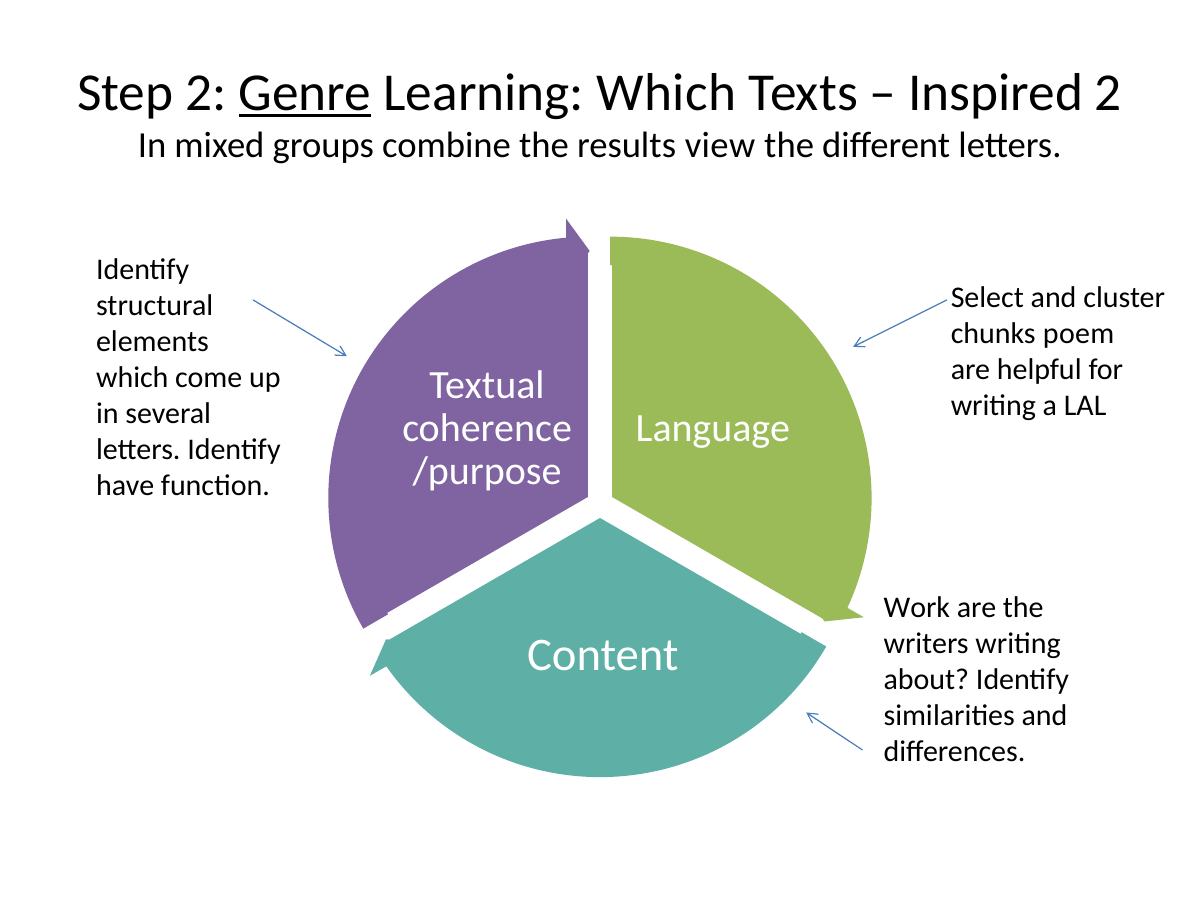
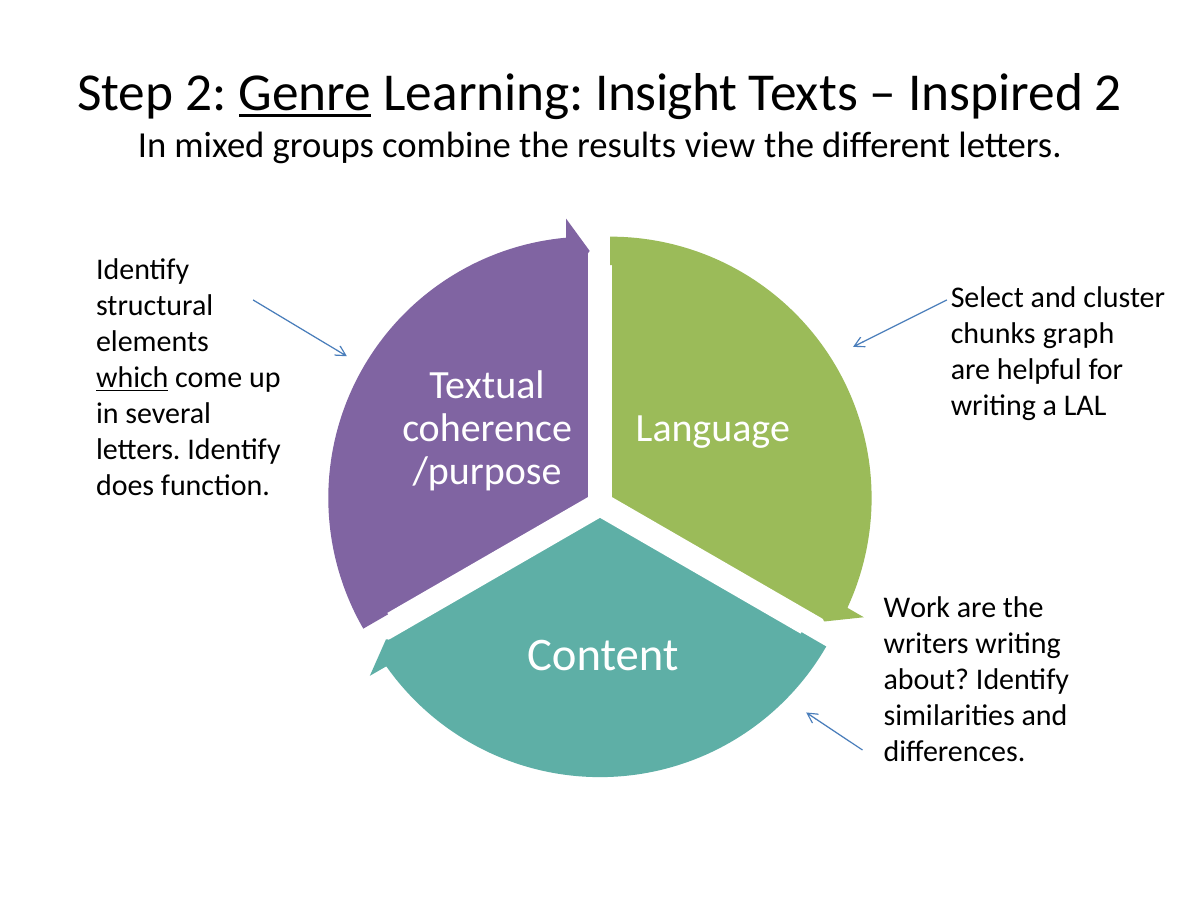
Learning Which: Which -> Insight (667, 93)
poem: poem -> graph (1079, 334)
which underline: none -> present (132, 378)
have: have -> does (125, 486)
